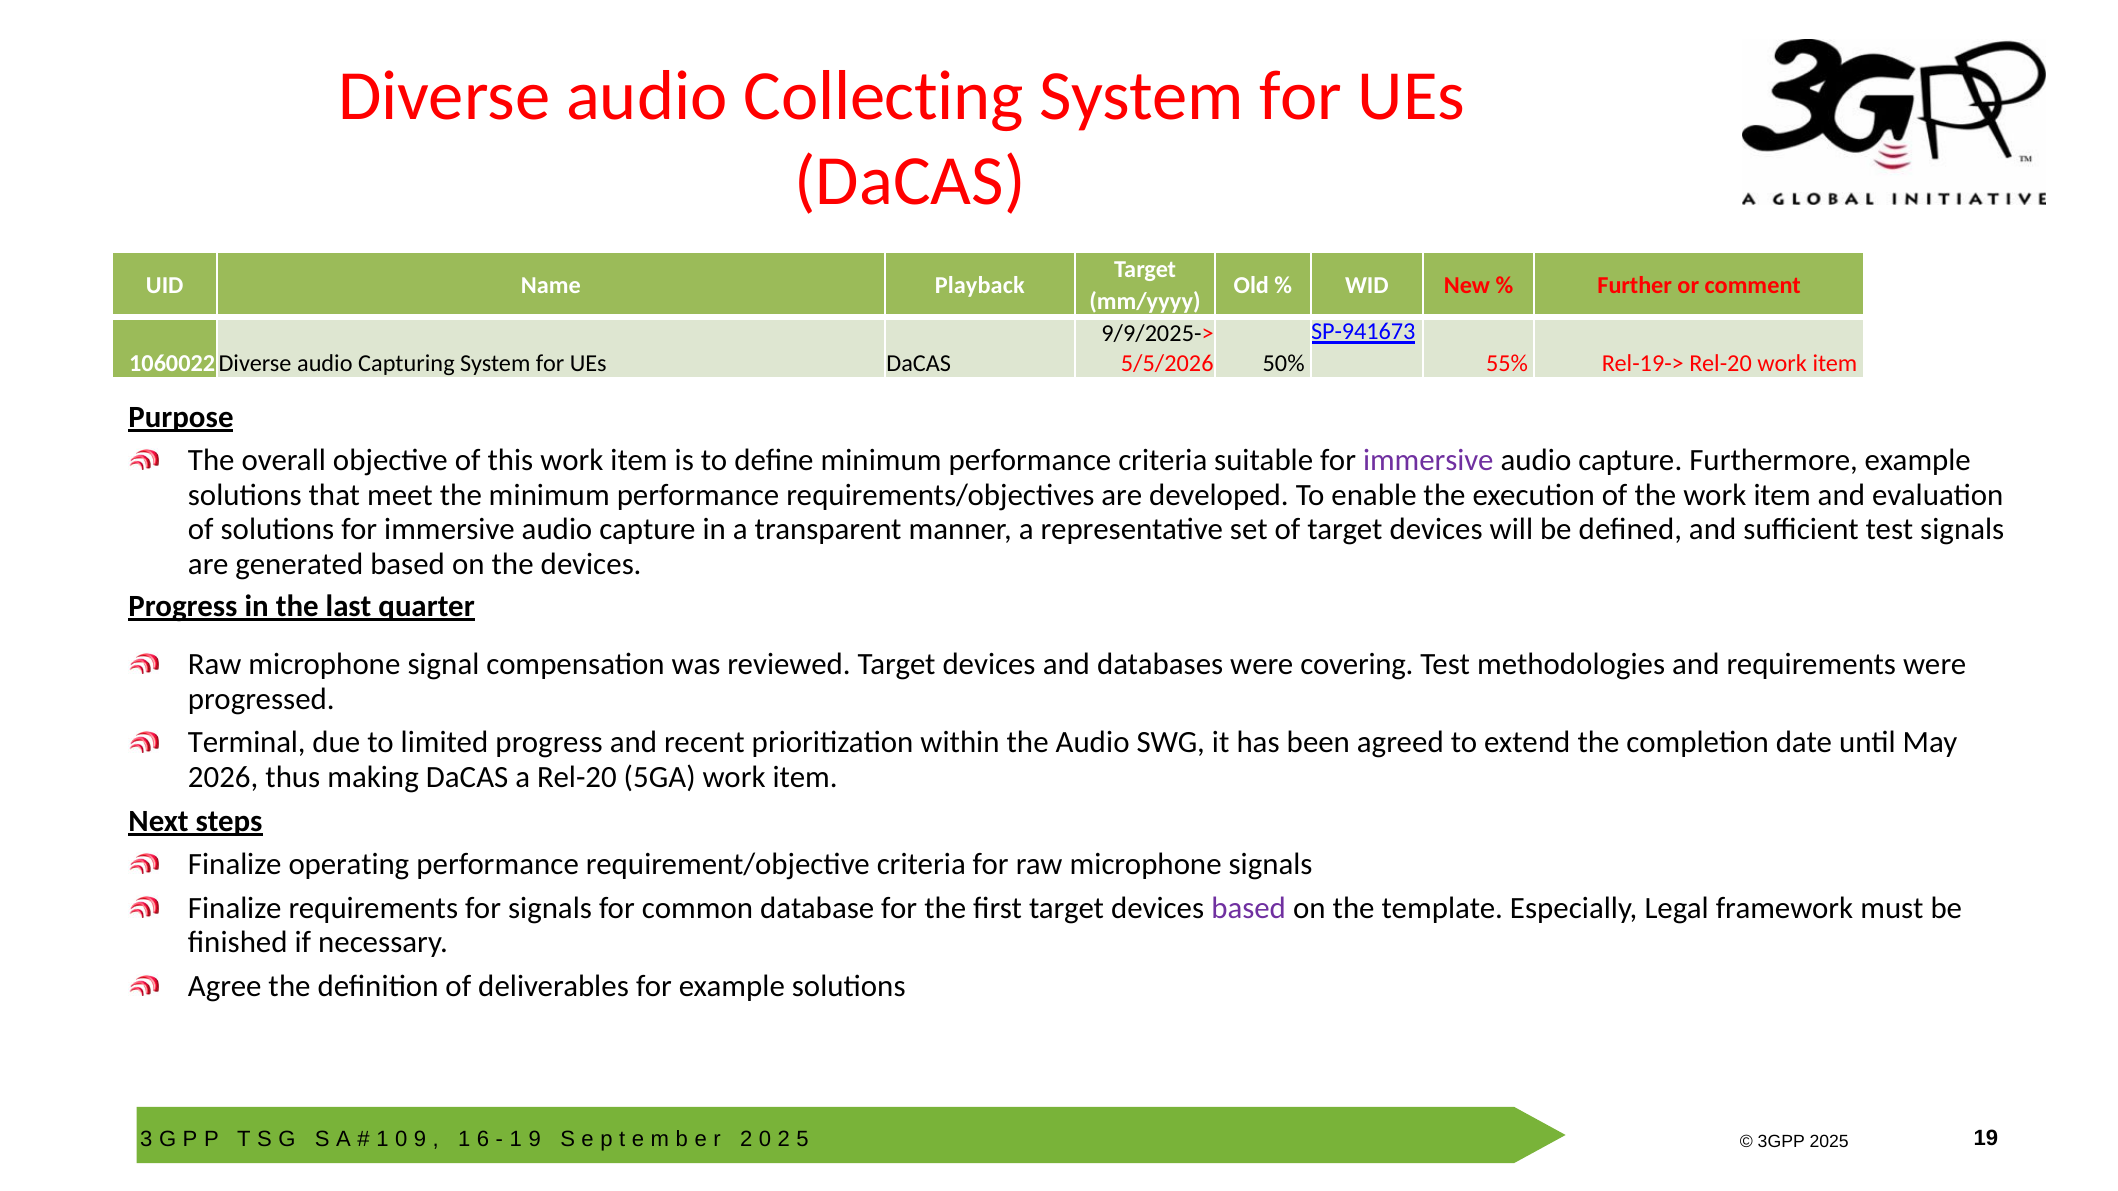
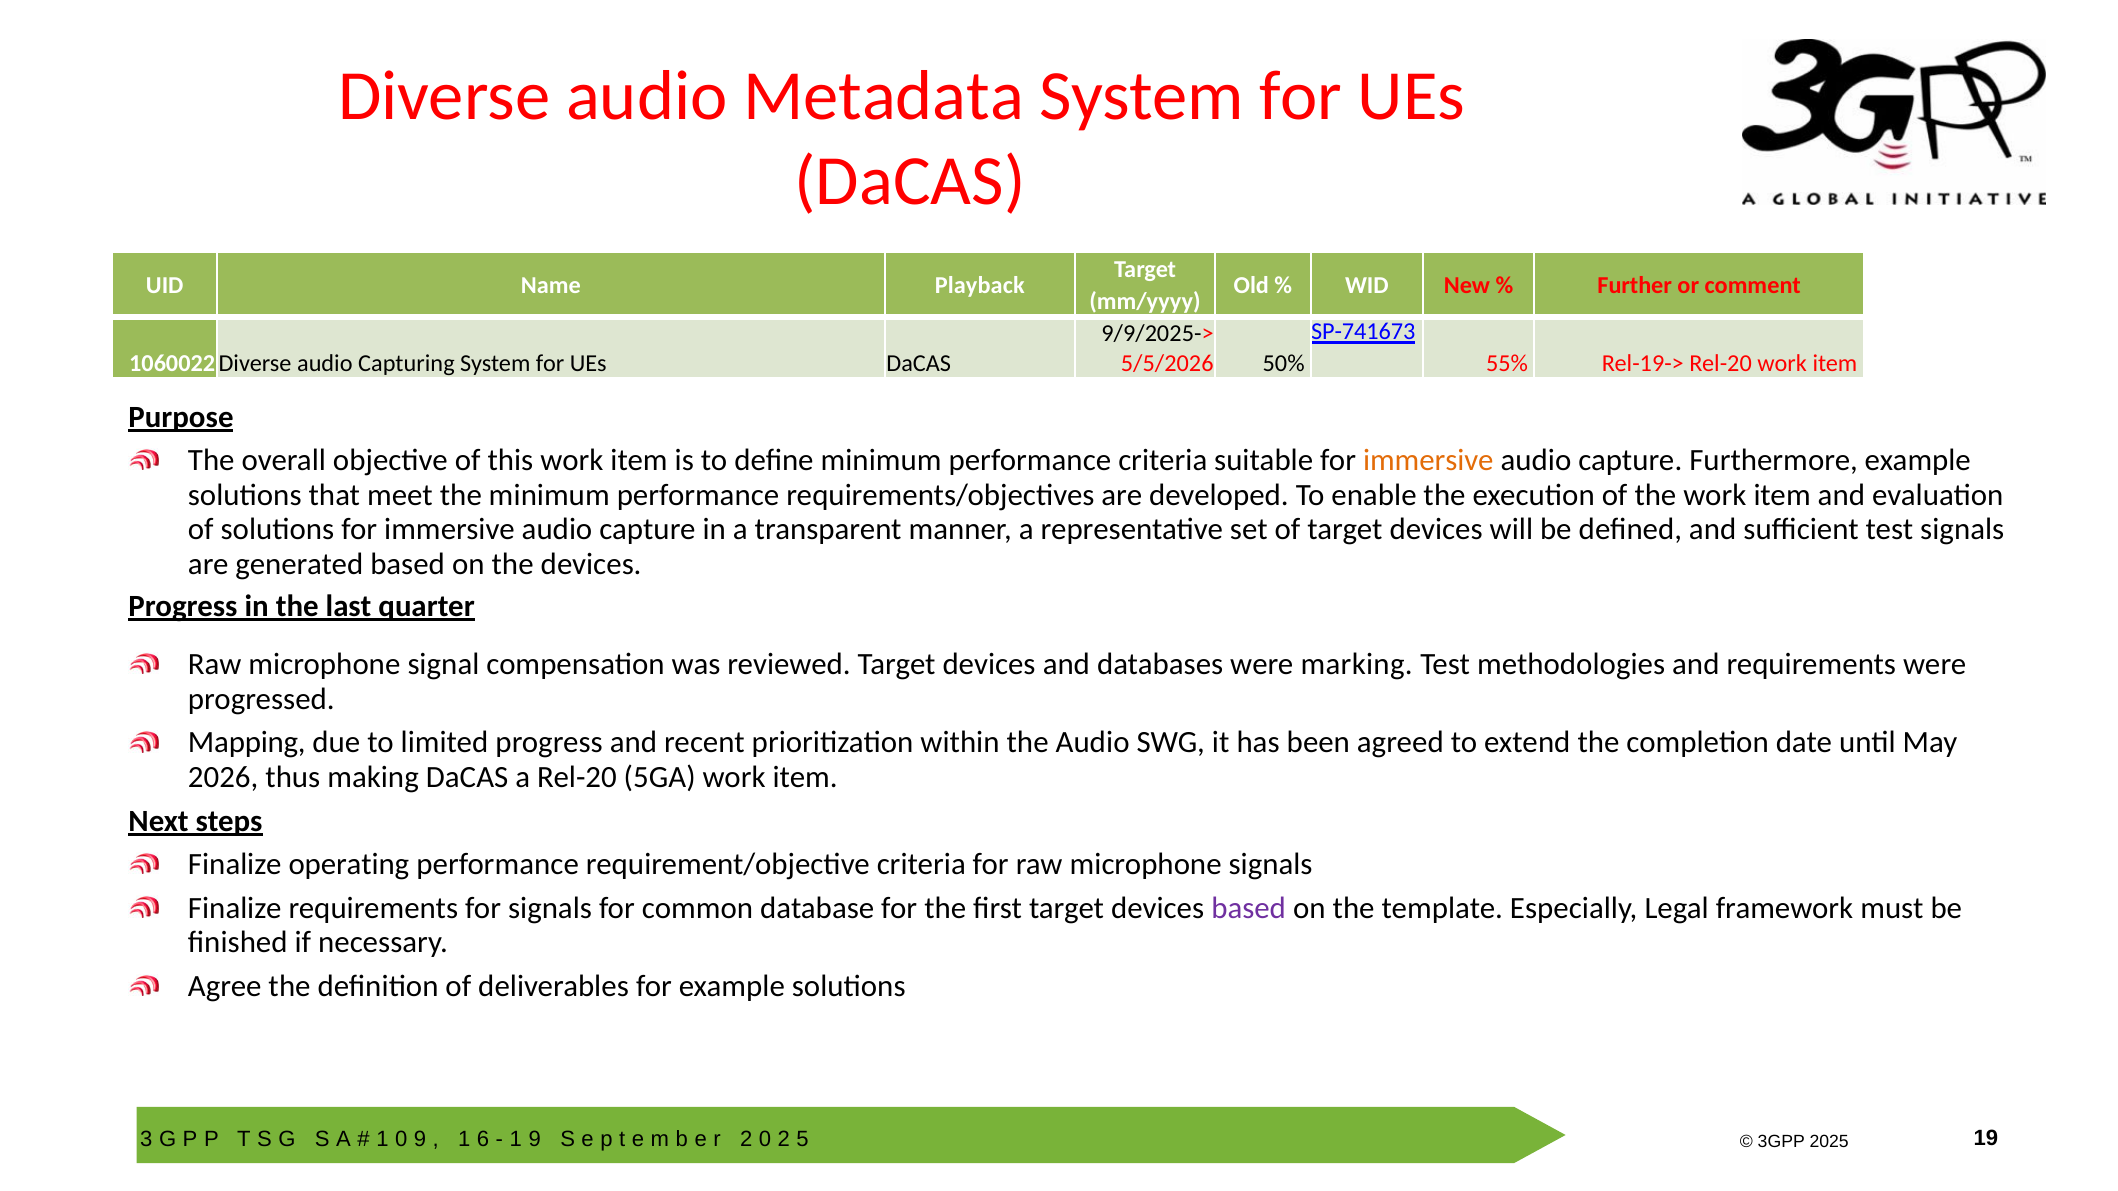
Collecting: Collecting -> Metadata (884, 96)
SP-941673: SP-941673 -> SP-741673 (1363, 332)
immersive colour: purple -> orange (1428, 461)
covering: covering -> marking (1357, 665)
Terminal: Terminal -> Mapping (247, 743)
